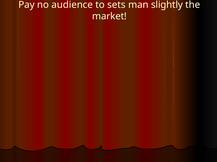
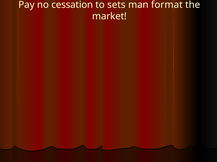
audience: audience -> cessation (72, 5)
slightly: slightly -> format (167, 5)
